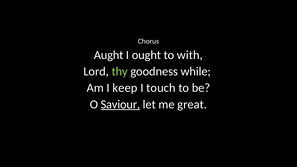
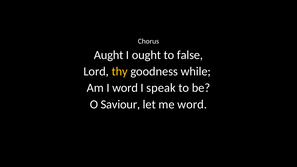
with: with -> false (190, 55)
thy colour: light green -> yellow (120, 71)
I keep: keep -> word (125, 88)
touch: touch -> speak (161, 88)
Saviour underline: present -> none (120, 104)
me great: great -> word (192, 104)
